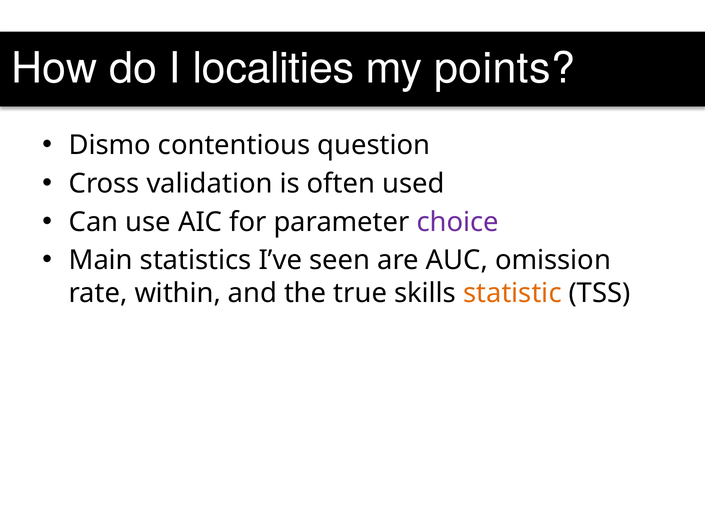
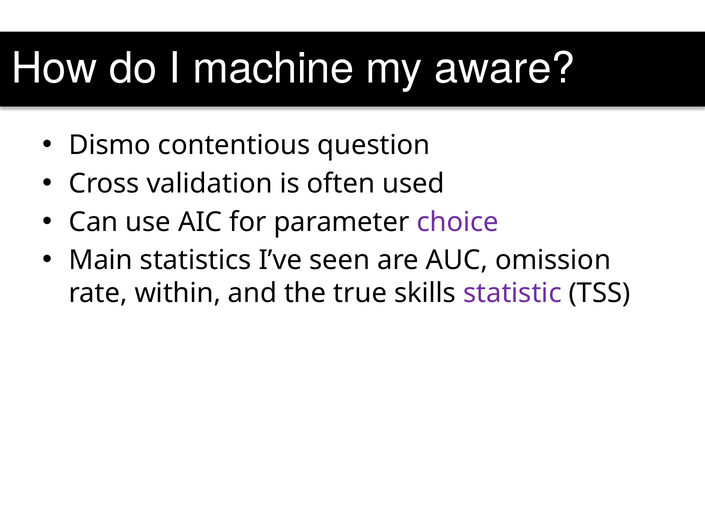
localities: localities -> machine (273, 68)
points: points -> aware (505, 68)
statistic colour: orange -> purple (512, 293)
